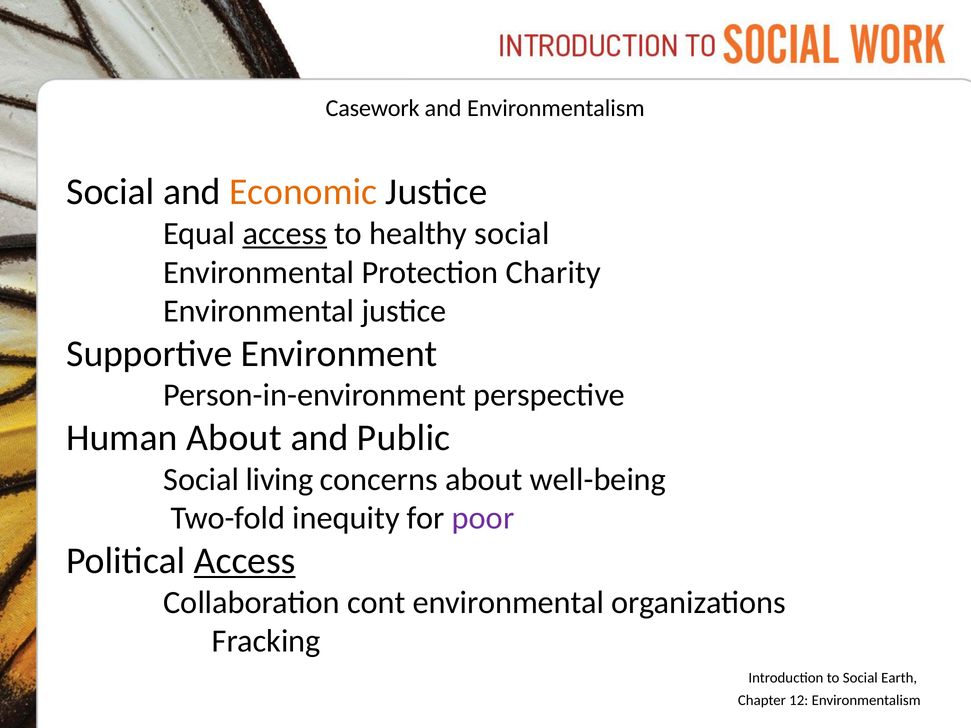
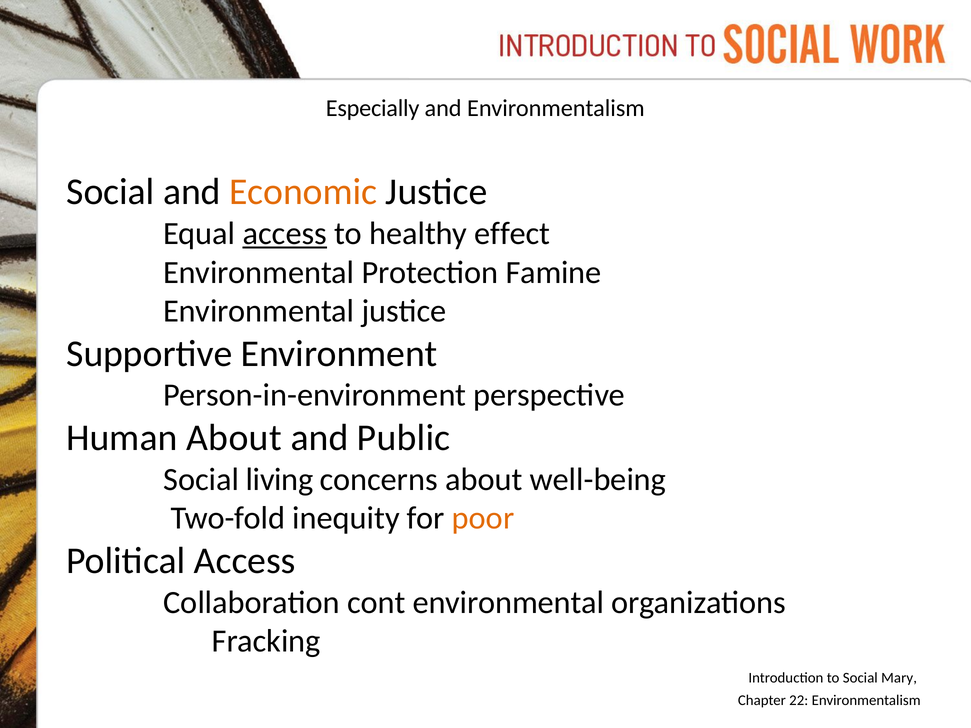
Casework: Casework -> Especially (373, 109)
healthy social: social -> effect (512, 234)
Charity: Charity -> Famine (553, 272)
poor colour: purple -> orange (483, 518)
Access underline: present -> none (245, 561)
Earth: Earth -> Mary (899, 678)
12: 12 -> 22 (799, 700)
